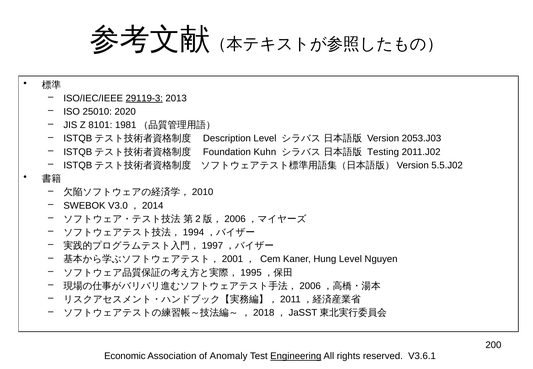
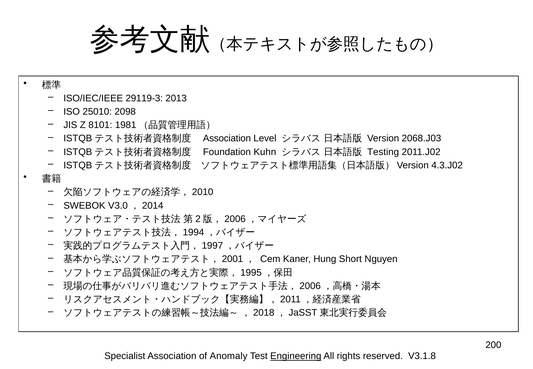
29119-3 underline: present -> none (144, 98)
2020: 2020 -> 2098 (125, 112)
Description: Description -> Association (227, 138)
2053.J03: 2053.J03 -> 2068.J03 (421, 138)
5.5.J02: 5.5.J02 -> 4.3.J02 (447, 165)
Hung Level: Level -> Short (350, 259)
Economic: Economic -> Specialist (125, 356)
V3.6.1: V3.6.1 -> V3.1.8 (422, 356)
